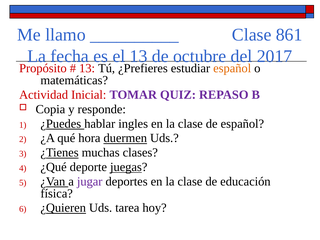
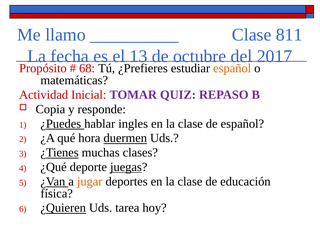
861: 861 -> 811 (289, 35)
13: 13 -> 68 (87, 68)
jugar colour: purple -> orange (90, 181)
